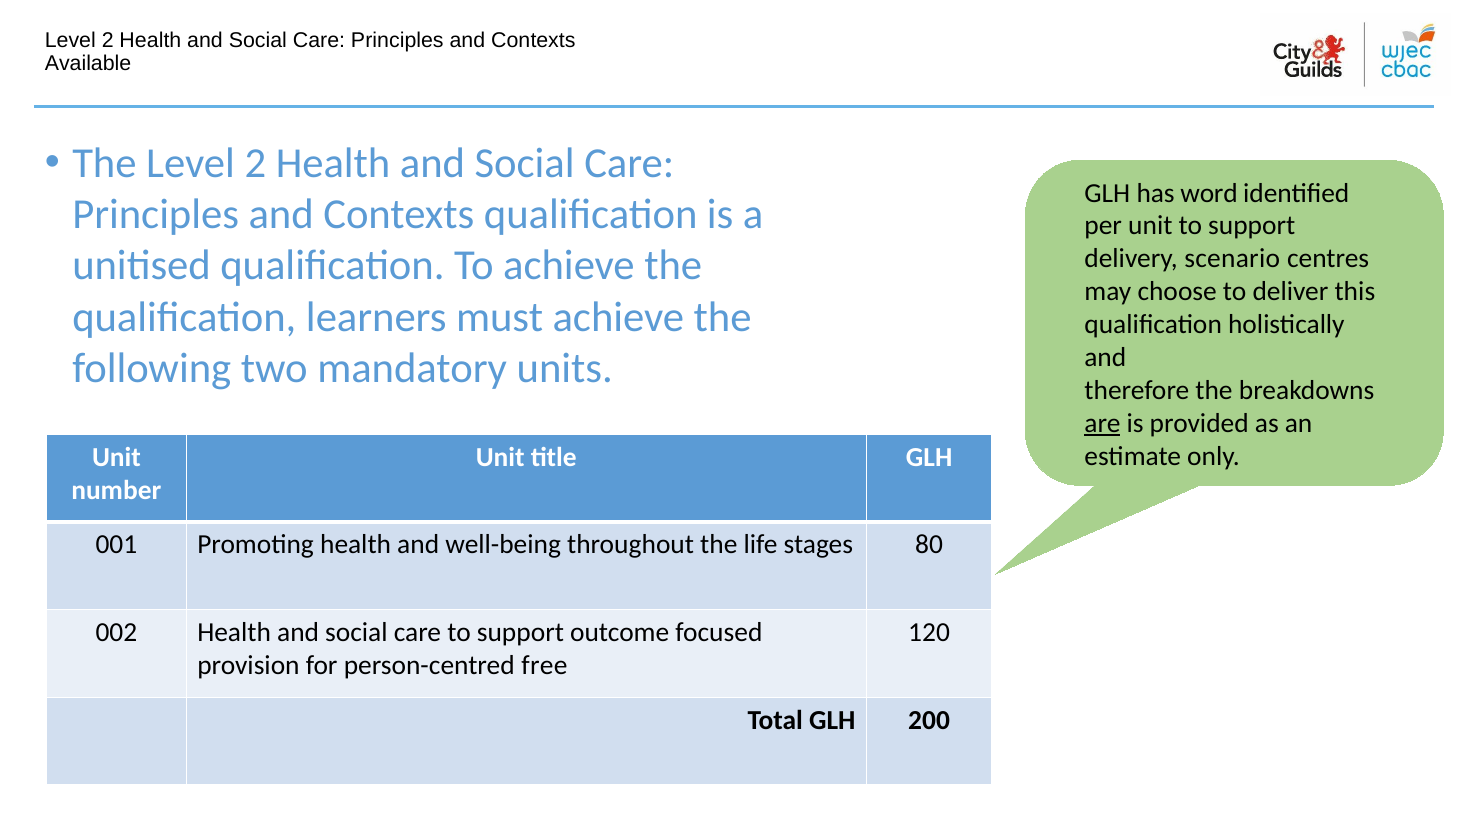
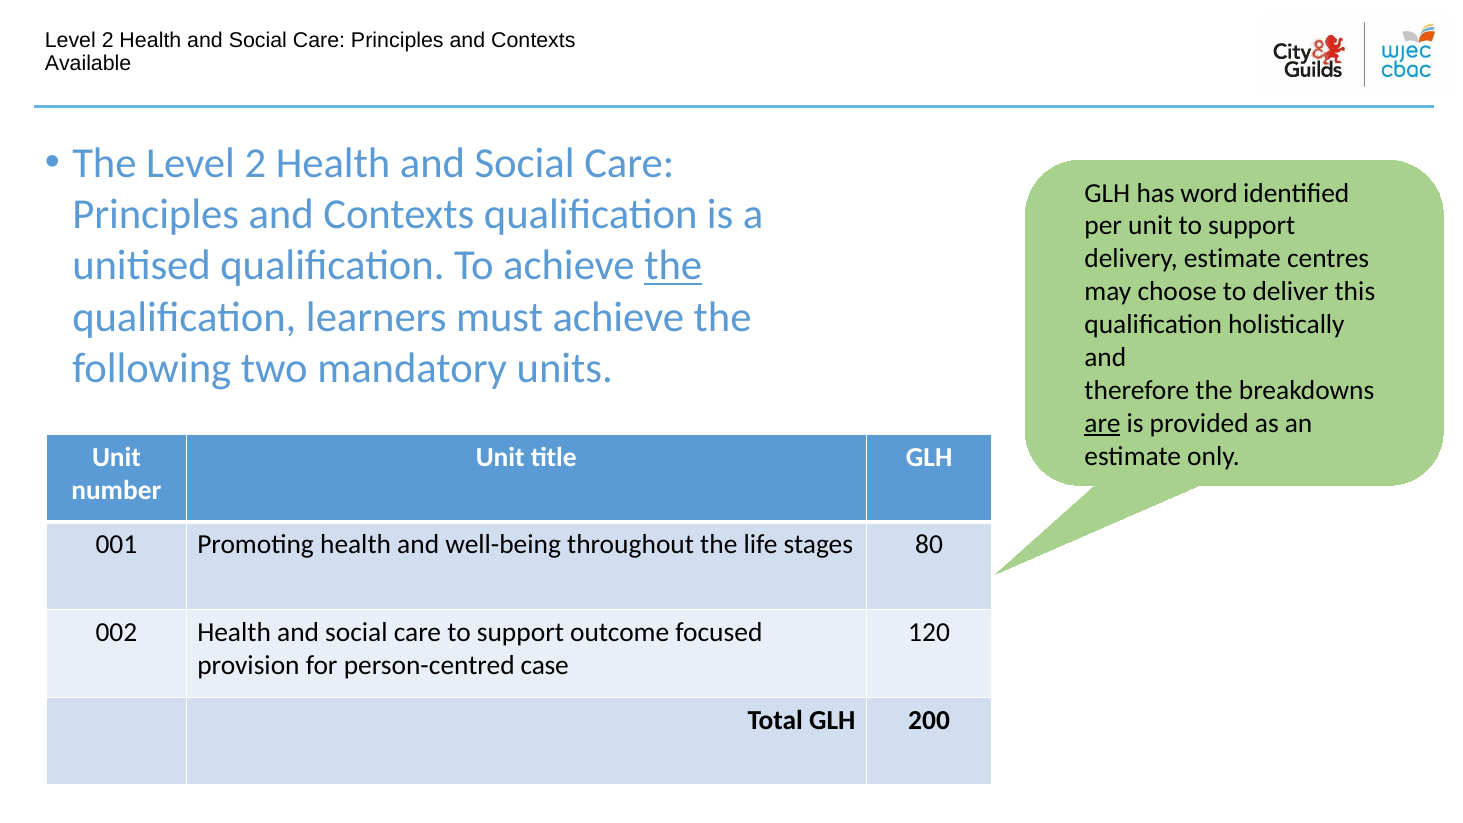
delivery scenario: scenario -> estimate (1232, 259)
the underline: none -> present (673, 266)
free: free -> case (545, 666)
